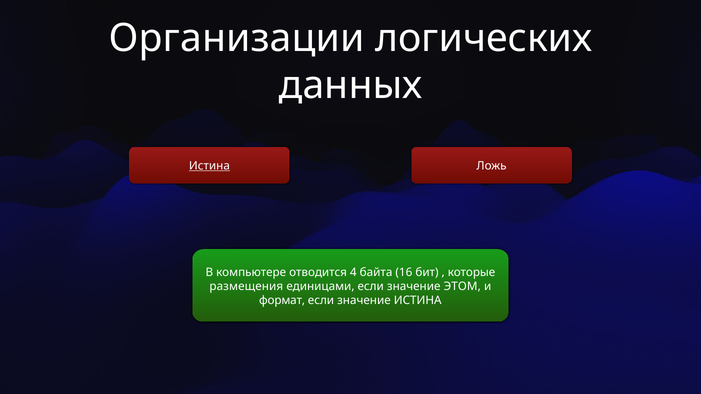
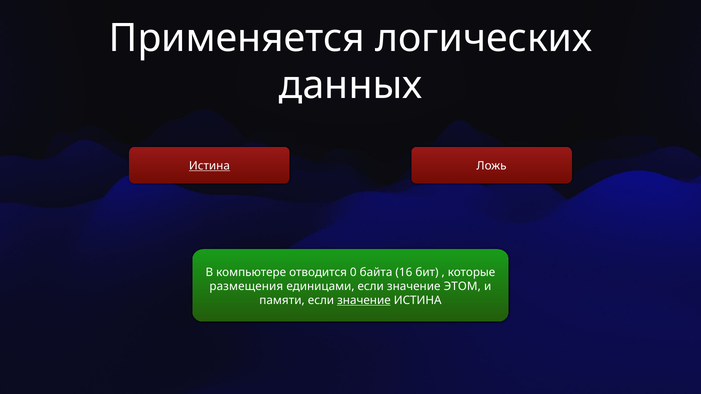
Организации: Организации -> Применяется (237, 39)
4: 4 -> 0 (353, 272)
формат: формат -> памяти (282, 300)
значение underline: none -> present (364, 300)
